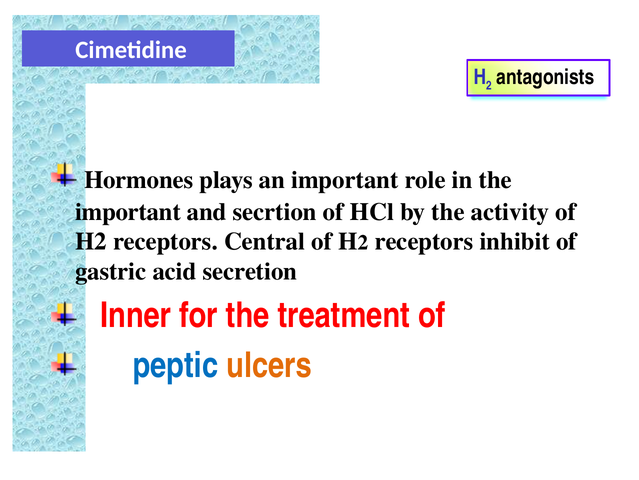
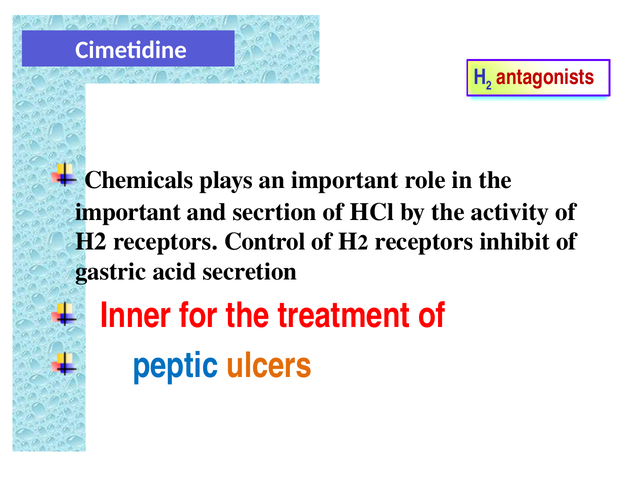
antagonists colour: black -> red (545, 77)
Hormones: Hormones -> Chemicals (139, 180)
Central: Central -> Control (265, 241)
